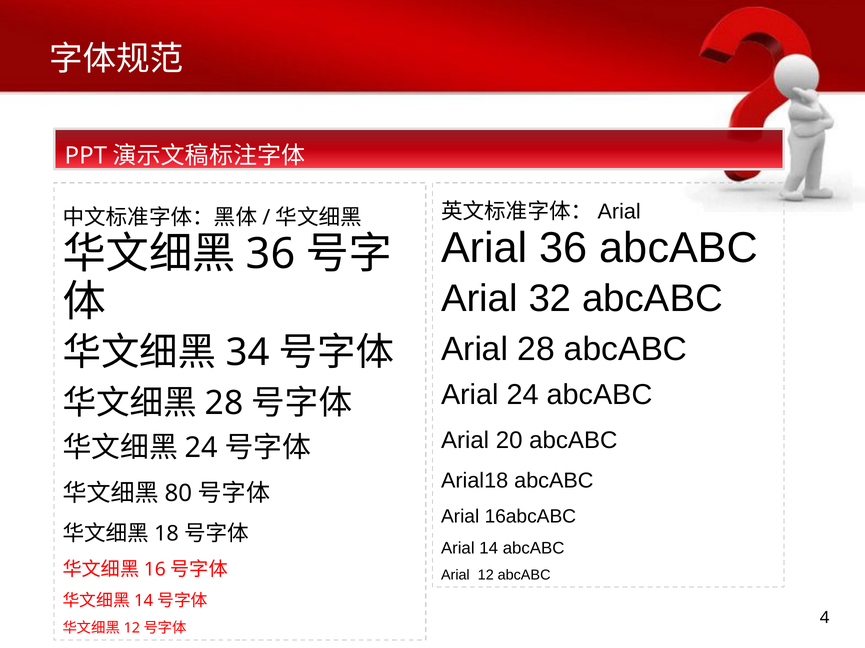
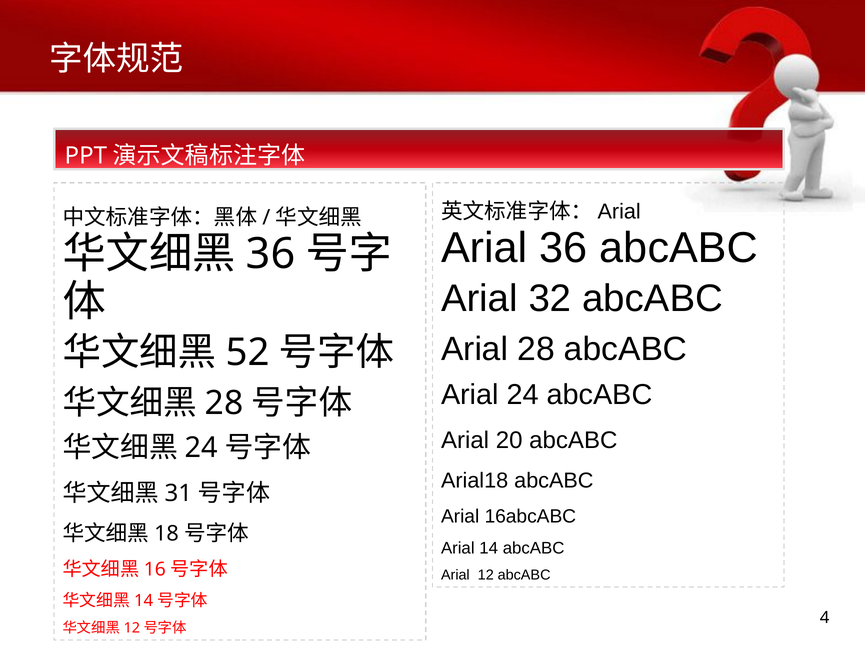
34: 34 -> 52 (248, 353)
80: 80 -> 31 (178, 494)
